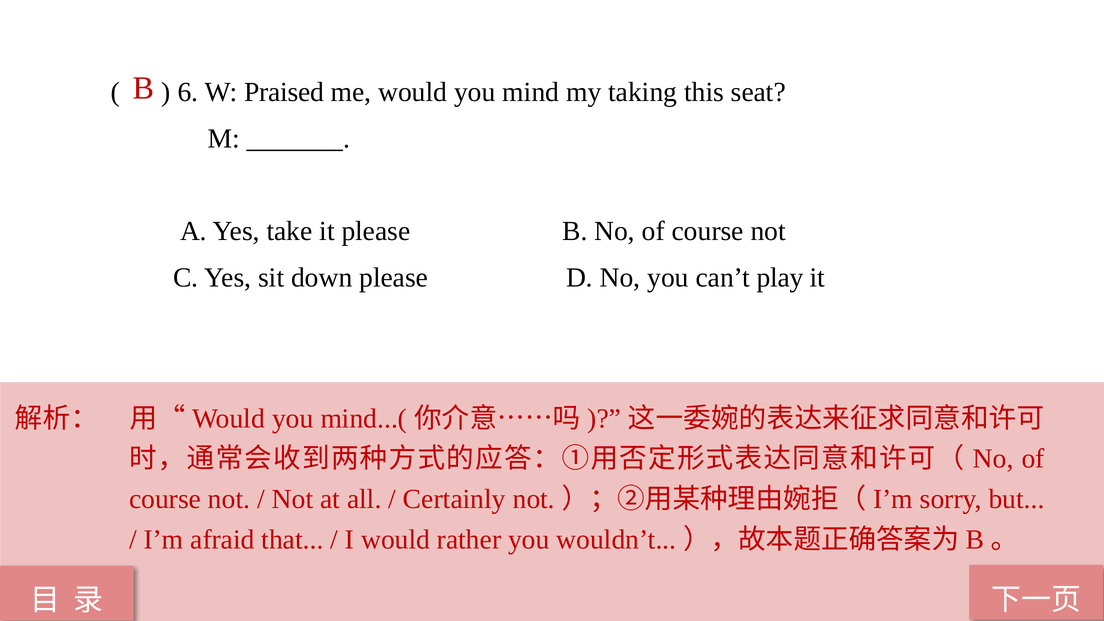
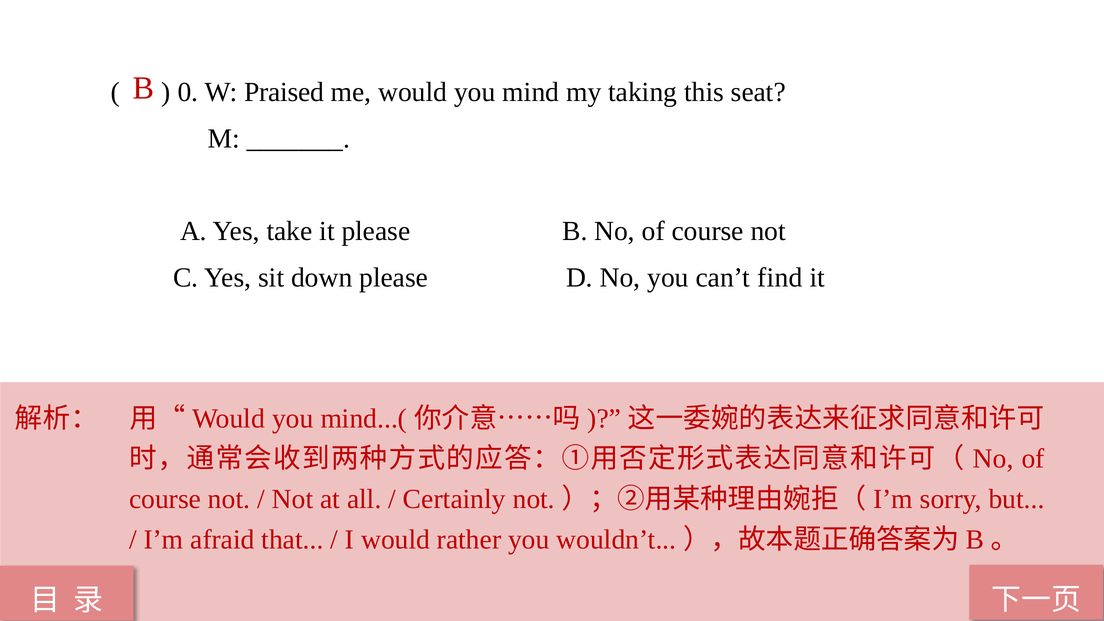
6: 6 -> 0 (188, 92)
play: play -> find (780, 278)
